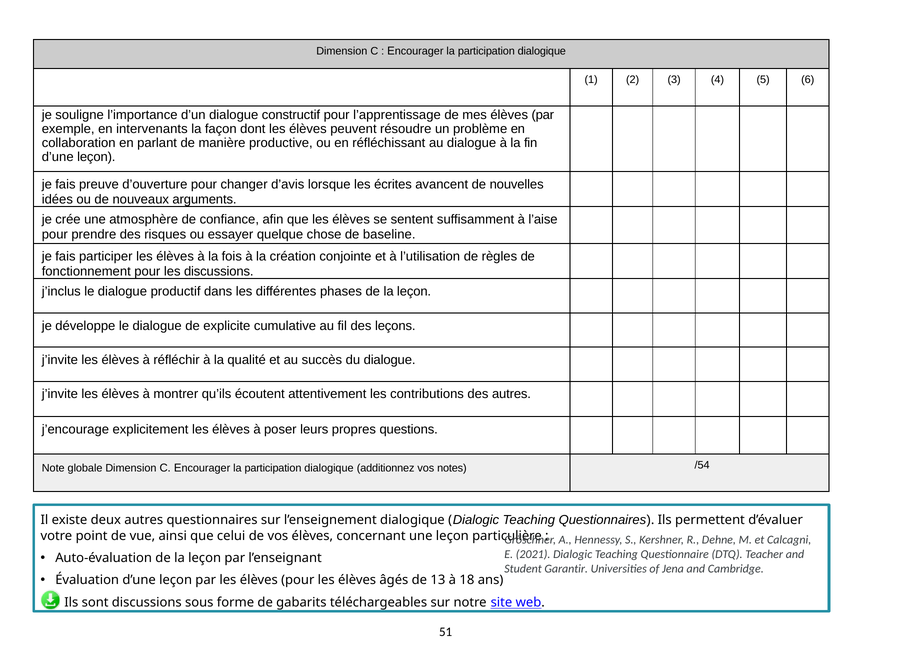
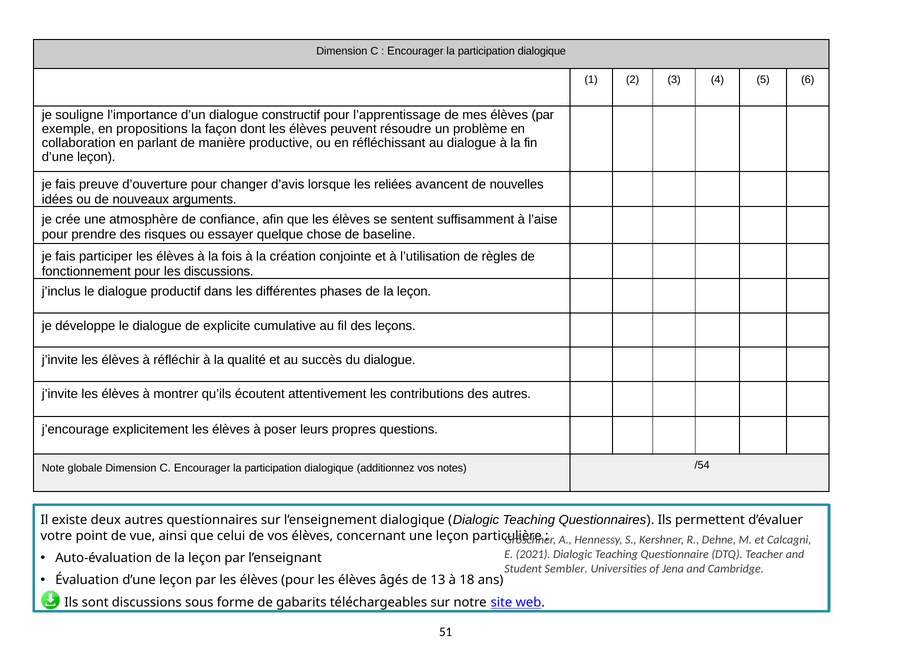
intervenants: intervenants -> propositions (152, 129)
écrites: écrites -> reliées (393, 184)
Garantir: Garantir -> Sembler (566, 569)
